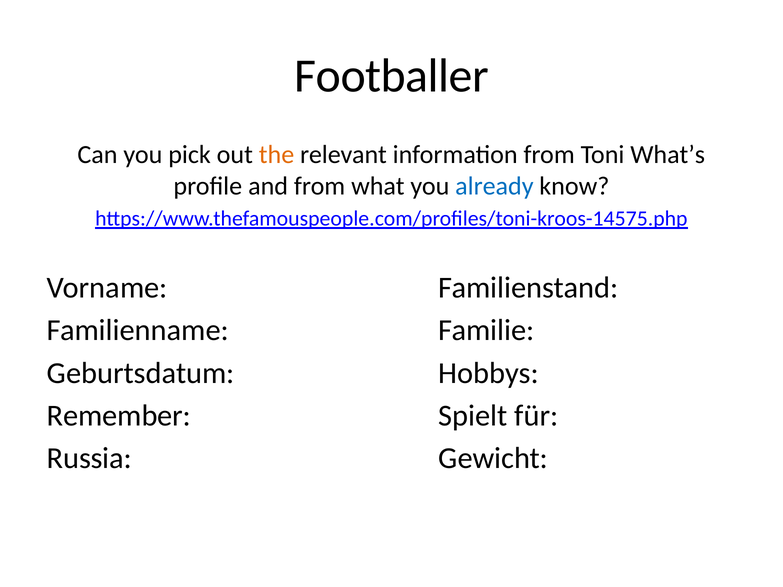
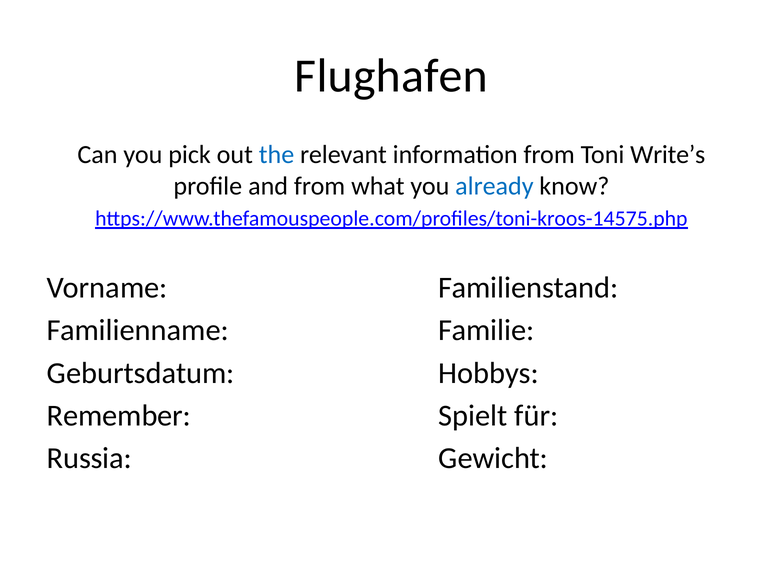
Footballer: Footballer -> Flughafen (391, 76)
the colour: orange -> blue (277, 155)
What’s: What’s -> Write’s (668, 155)
